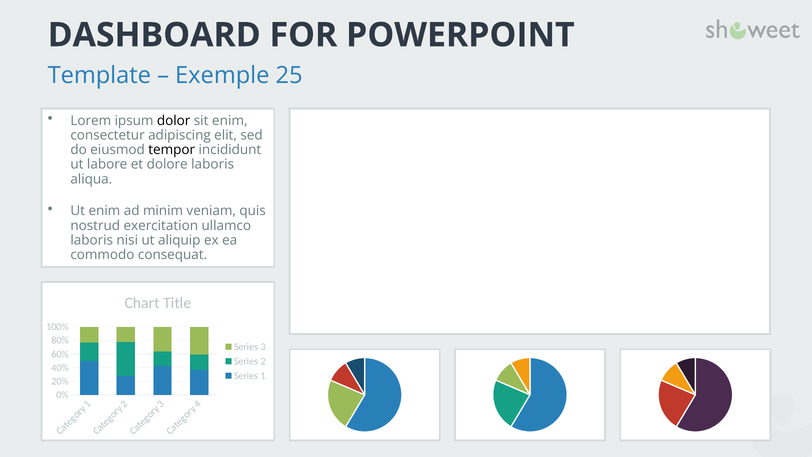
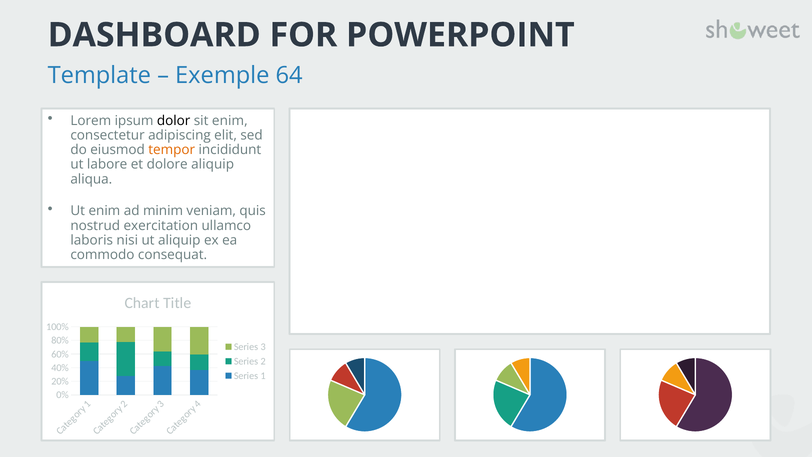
25: 25 -> 64 (289, 75)
tempor colour: black -> orange (172, 150)
dolore laboris: laboris -> aliquip (213, 164)
